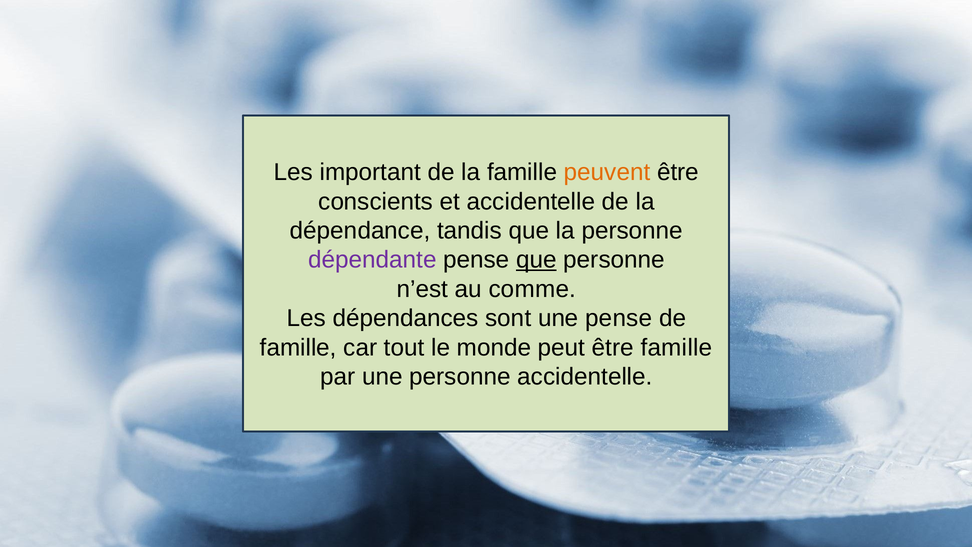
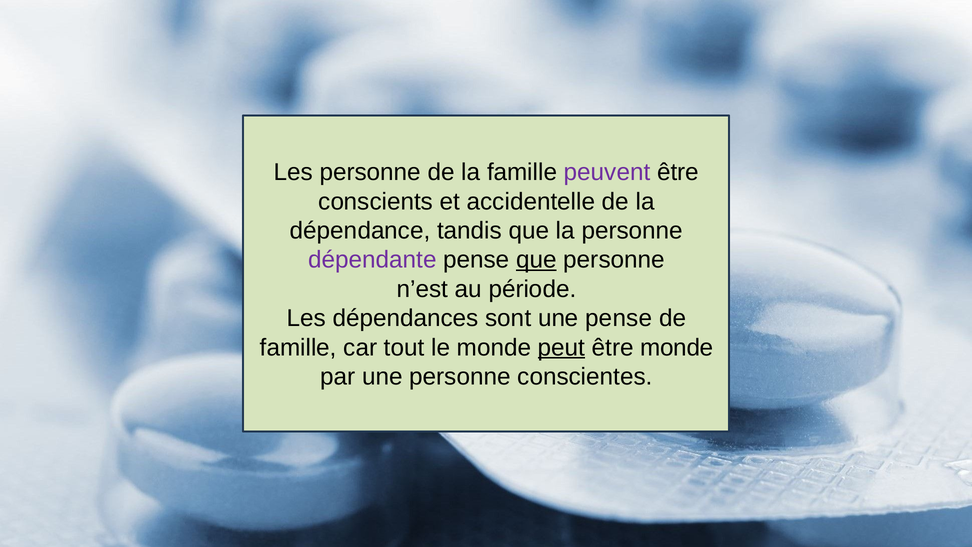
Les important: important -> personne (370, 172)
peuvent colour: orange -> purple (607, 172)
comme: comme -> période (532, 289)
peut underline: none -> present (561, 347)
être famille: famille -> monde (677, 347)
personne accidentelle: accidentelle -> conscientes (585, 376)
